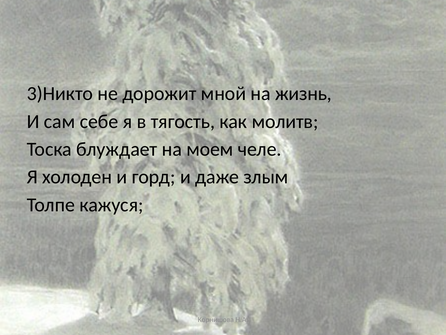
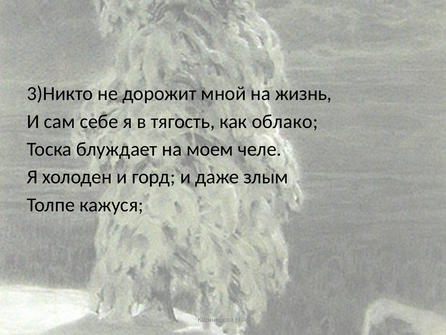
молитв: молитв -> облако (285, 121)
